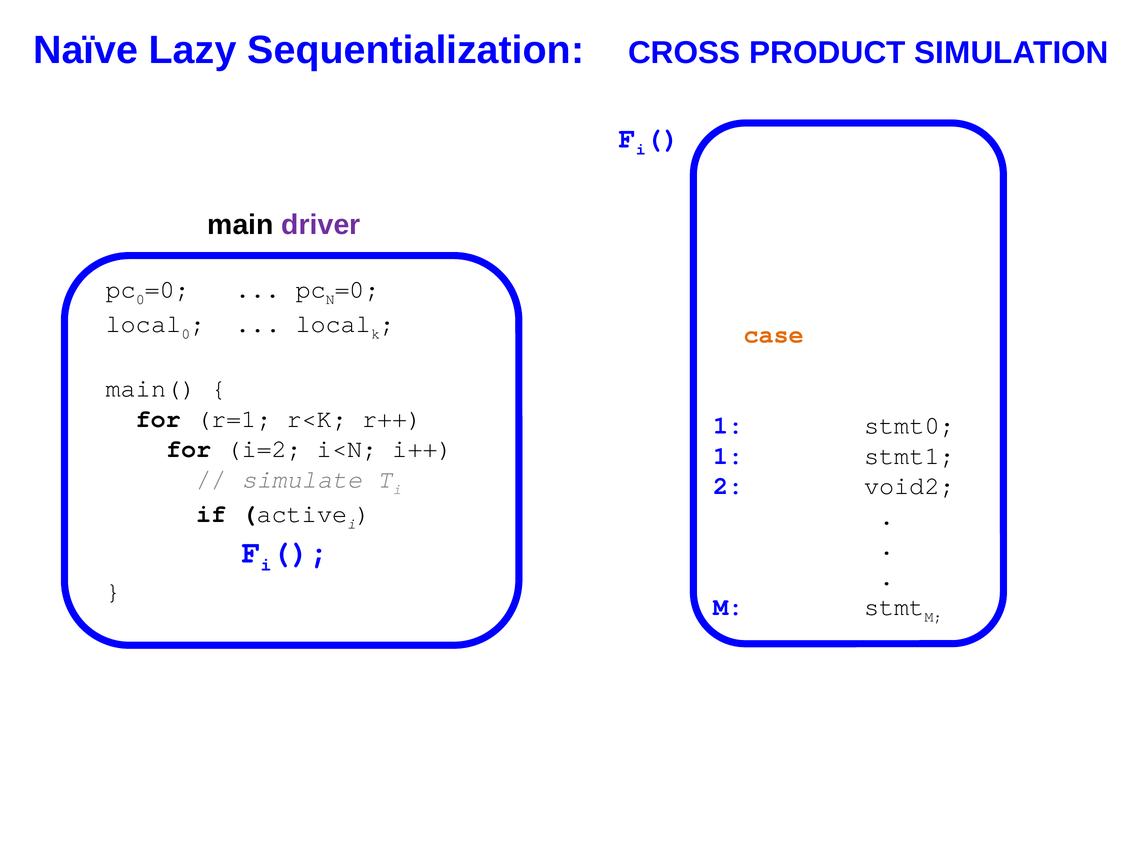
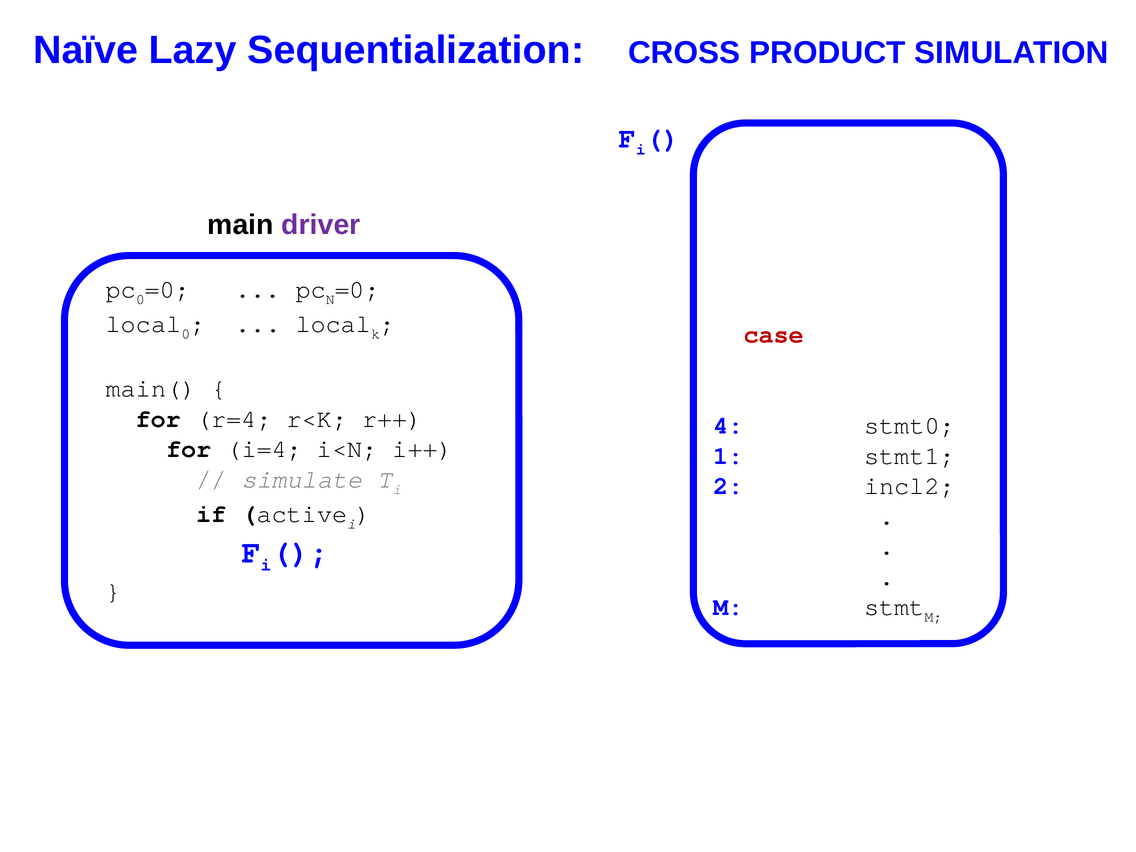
case colour: orange -> red (774, 335)
r=1: r=1 -> r=4 (234, 419)
1: 1 -> 4 (729, 425)
i=2: i=2 -> i=4 (264, 449)
void2: void2 -> incl2 (909, 486)
